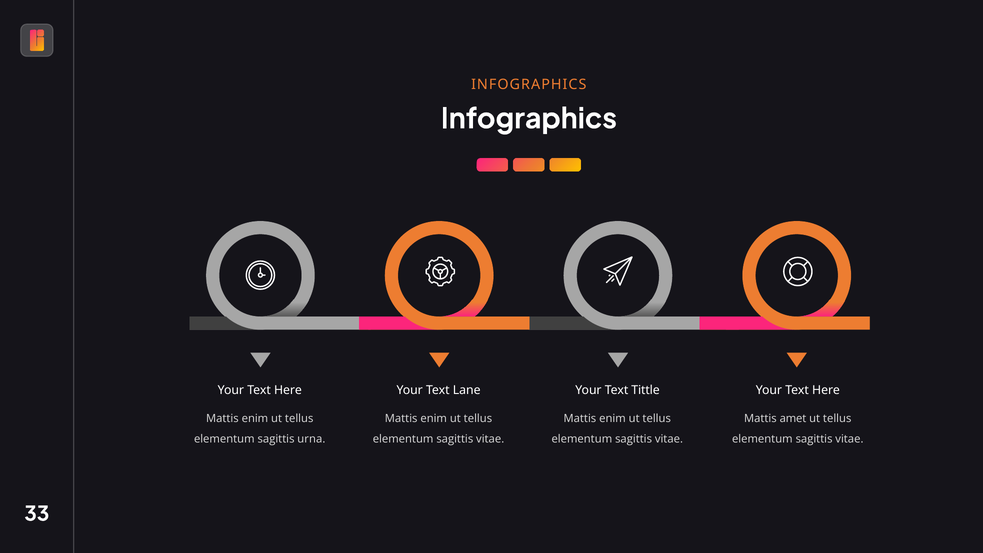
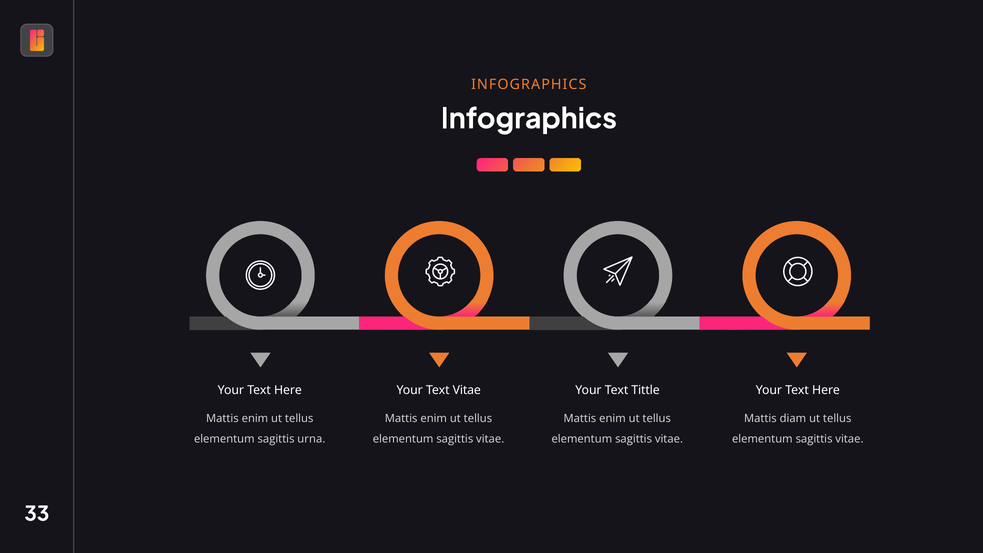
Text Lane: Lane -> Vitae (467, 390)
amet: amet -> diam (793, 419)
